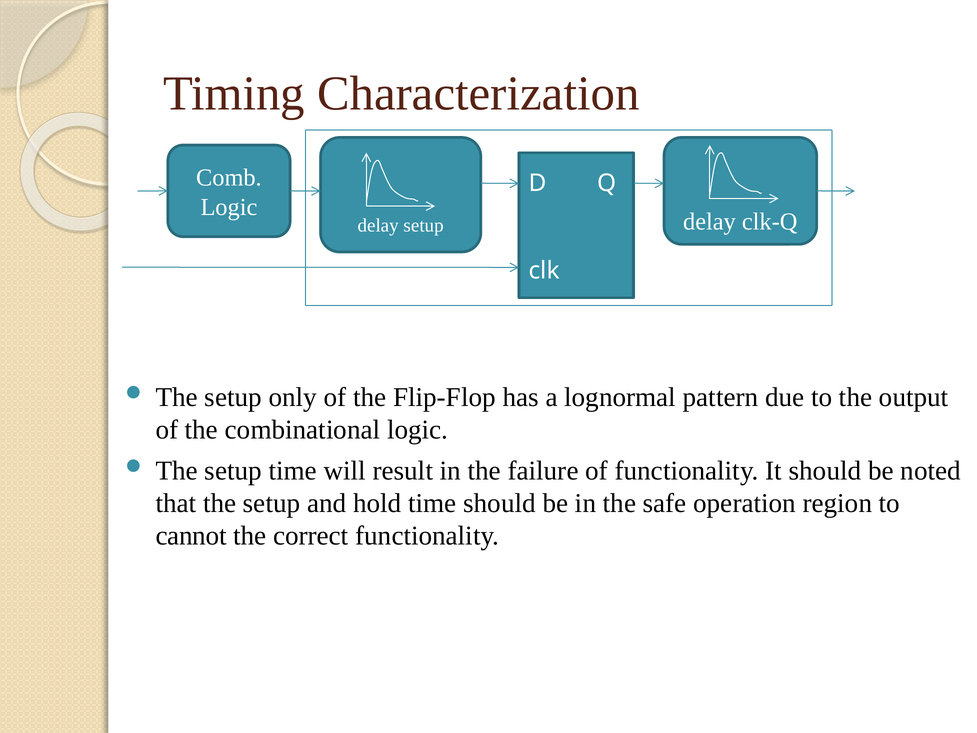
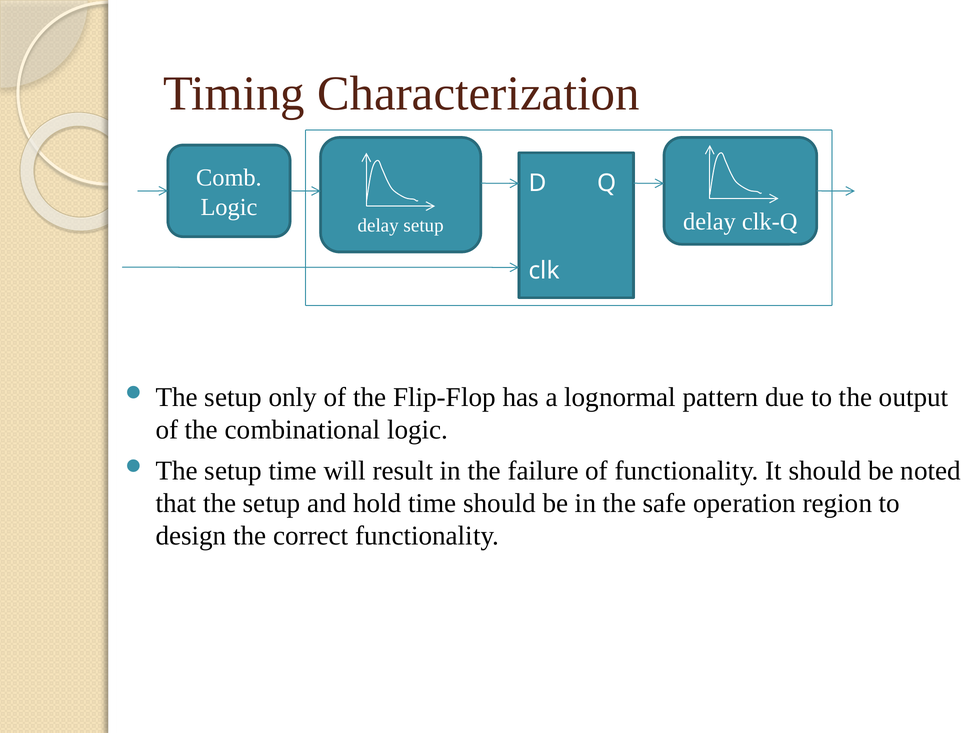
cannot: cannot -> design (191, 536)
